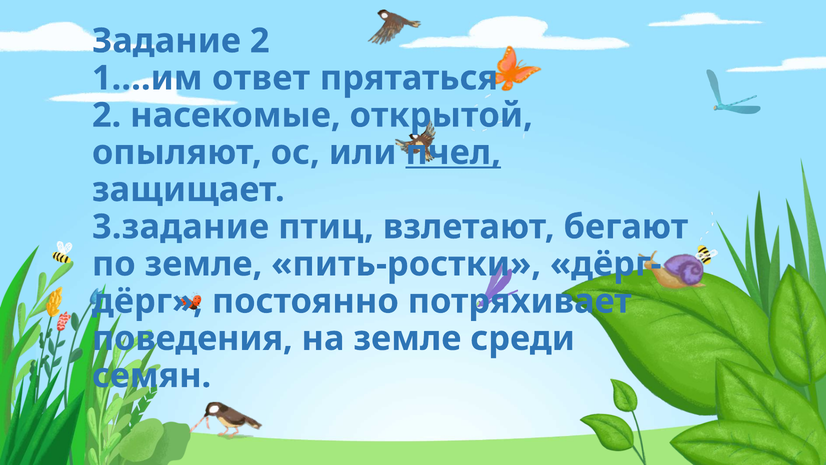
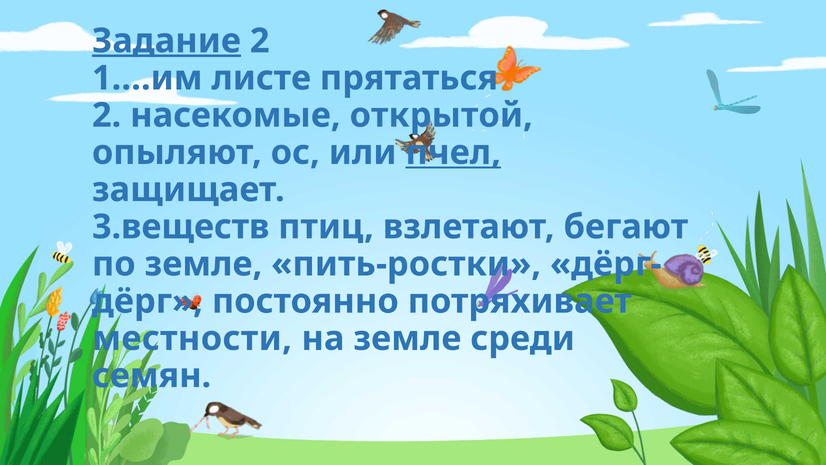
Задание underline: none -> present (166, 41)
ответ: ответ -> листе (261, 78)
3.задание: 3.задание -> 3.веществ (181, 227)
поведения: поведения -> местности (192, 338)
